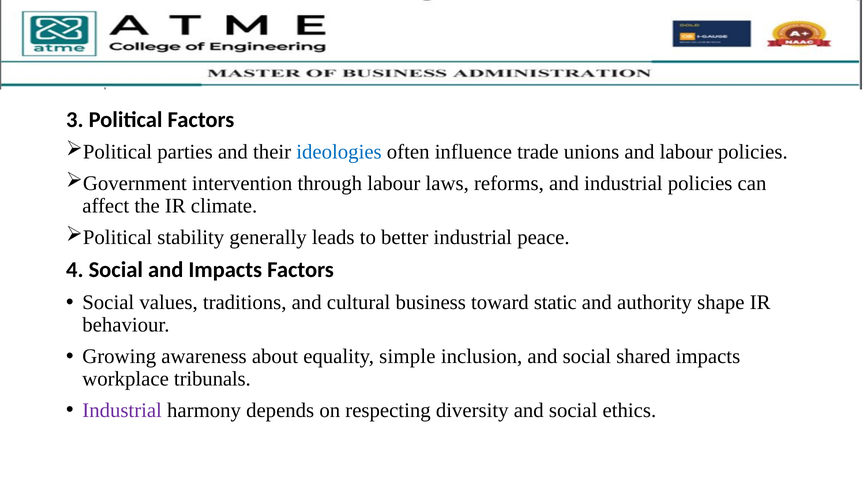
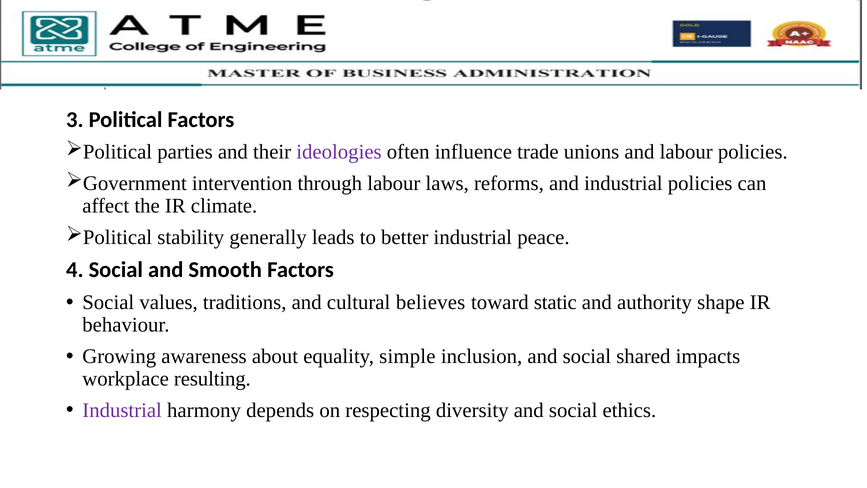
ideologies colour: blue -> purple (339, 152)
and Impacts: Impacts -> Smooth (225, 270)
business: business -> believes (431, 302)
tribunals: tribunals -> resulting (212, 378)
